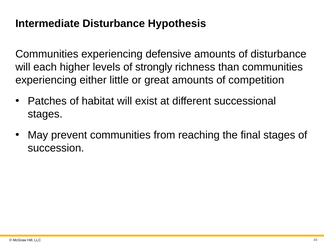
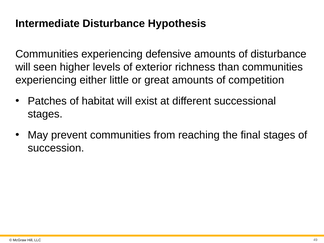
each: each -> seen (45, 67)
strongly: strongly -> exterior (154, 67)
